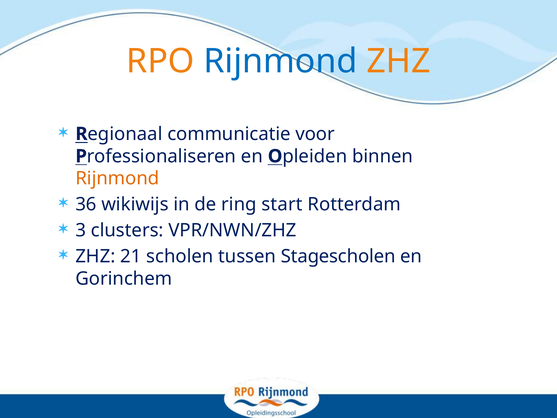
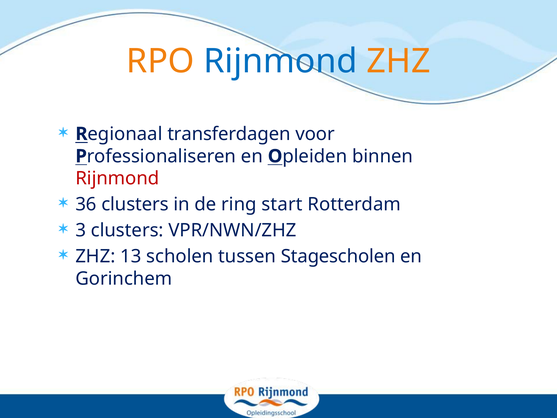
communicatie: communicatie -> transferdagen (229, 134)
Rijnmond colour: orange -> red (117, 178)
36 wikiwijs: wikiwijs -> clusters (135, 204)
21: 21 -> 13 (131, 256)
